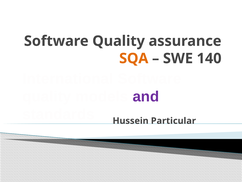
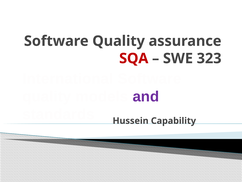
SQA colour: orange -> red (134, 58)
140: 140 -> 323 (209, 58)
Particular: Particular -> Capability (173, 121)
